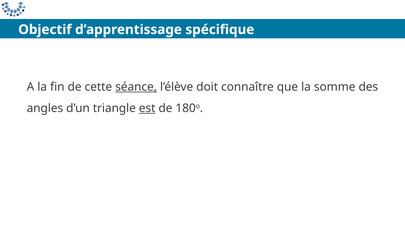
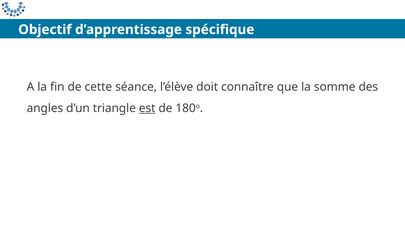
séance underline: present -> none (136, 87)
